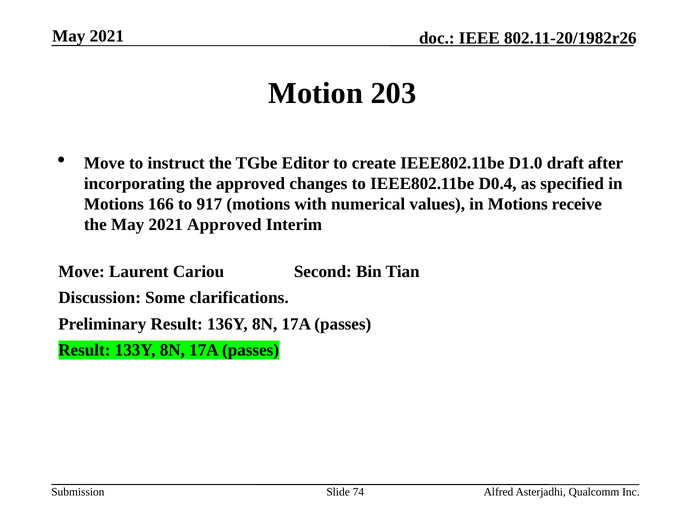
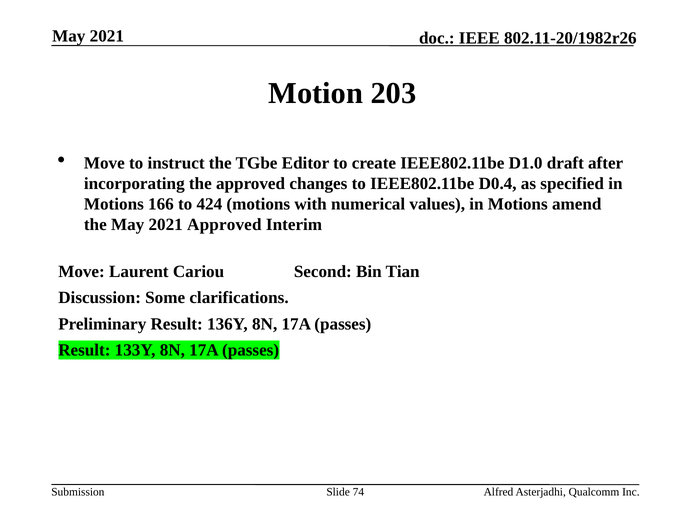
917: 917 -> 424 (209, 204)
receive: receive -> amend (577, 204)
